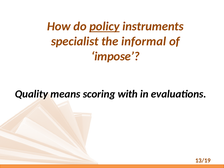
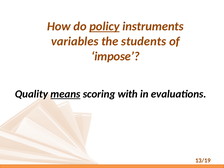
specialist: specialist -> variables (75, 41)
informal: informal -> students (144, 41)
means underline: none -> present (65, 94)
